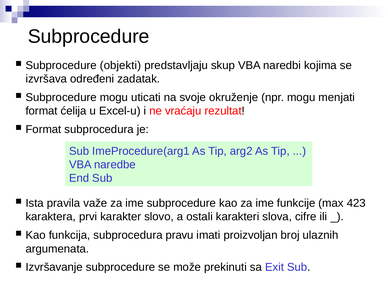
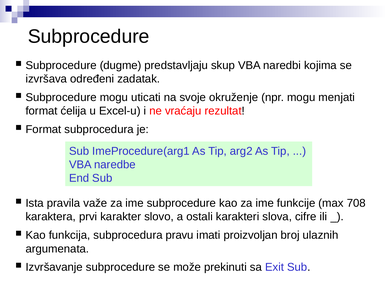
objekti: objekti -> dugme (121, 65)
423: 423 -> 708 (356, 203)
